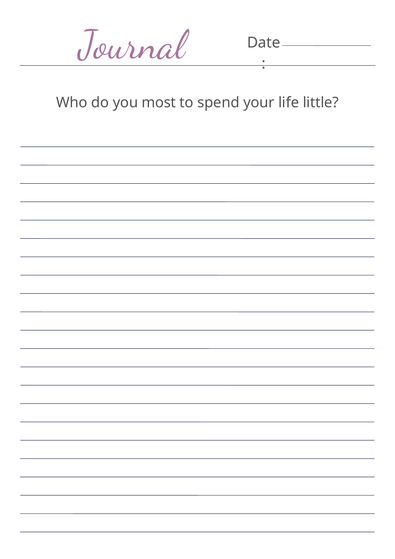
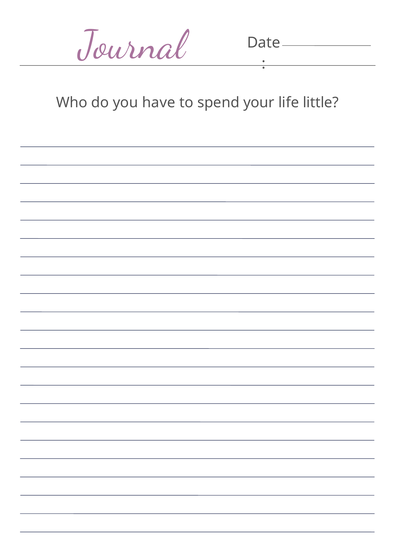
most: most -> have (159, 102)
